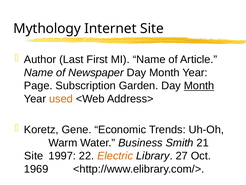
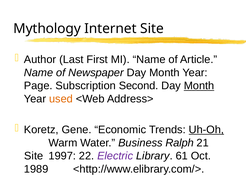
Garden: Garden -> Second (139, 86)
Uh-Oh underline: none -> present (206, 129)
Smith: Smith -> Ralph (180, 142)
Electric colour: orange -> purple (115, 156)
27: 27 -> 61 (182, 156)
1969: 1969 -> 1989 (36, 169)
